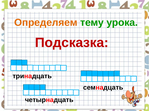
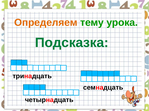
Подсказка colour: red -> green (72, 43)
